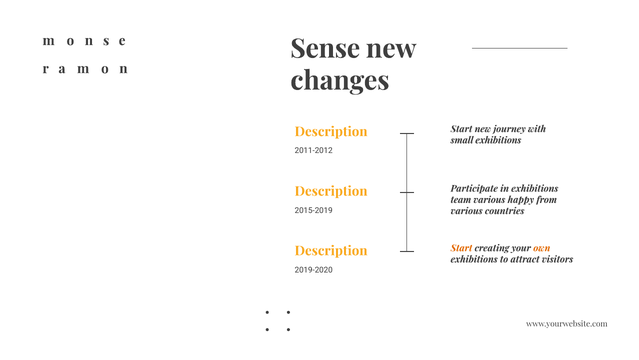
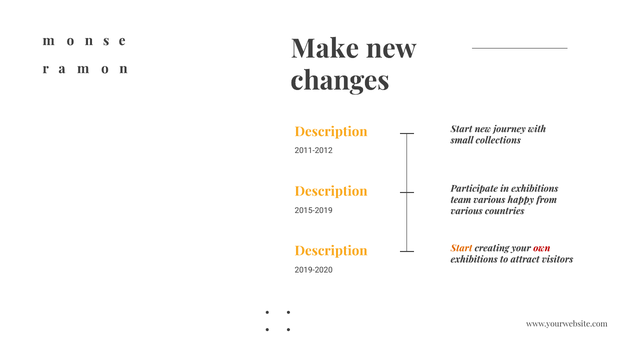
Sense: Sense -> Make (325, 49)
small exhibitions: exhibitions -> collections (498, 140)
own colour: orange -> red (542, 248)
